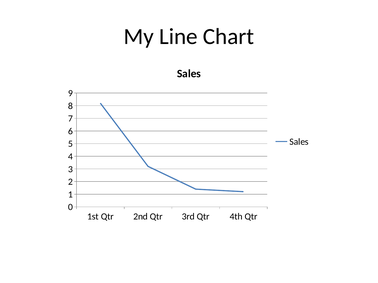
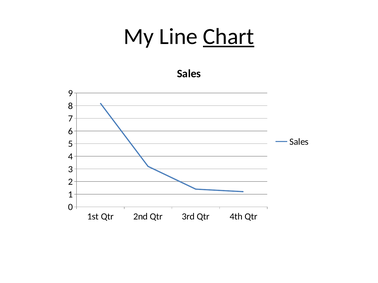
Chart underline: none -> present (229, 37)
